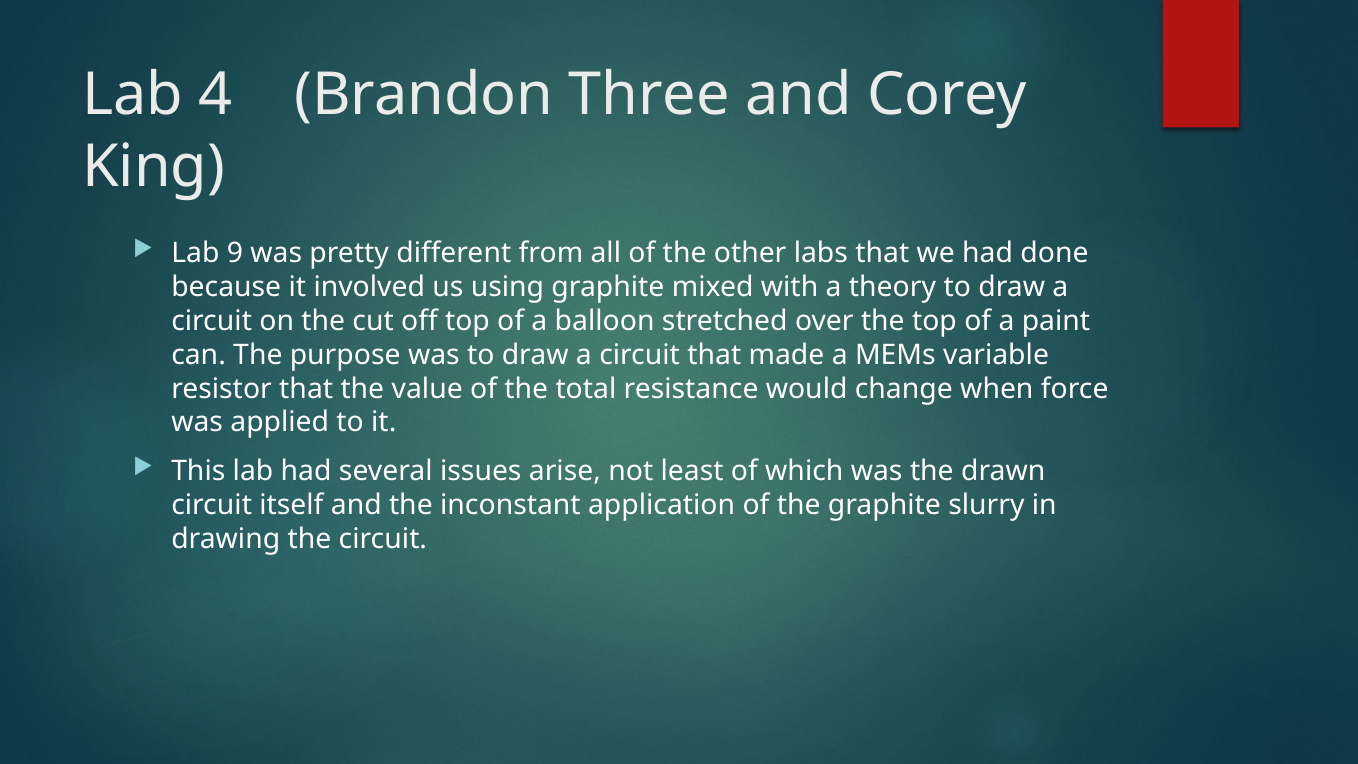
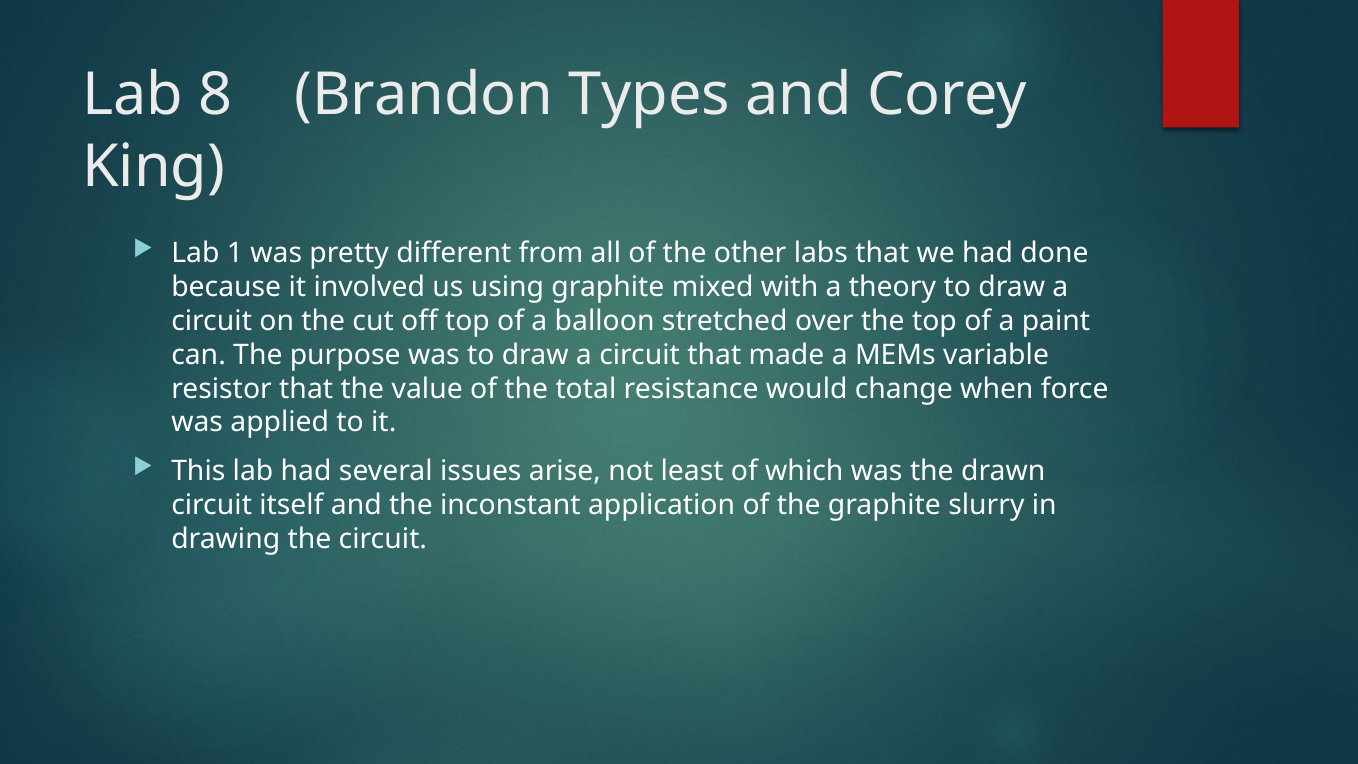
4: 4 -> 8 (216, 95)
Three: Three -> Types (649, 95)
9: 9 -> 1 (235, 253)
